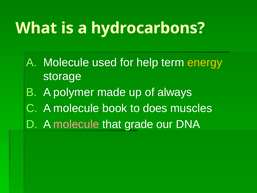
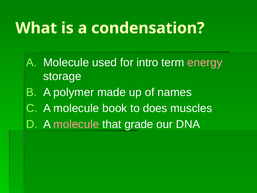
hydrocarbons: hydrocarbons -> condensation (148, 28)
help: help -> intro (147, 62)
energy colour: yellow -> pink (205, 62)
always: always -> names (175, 92)
